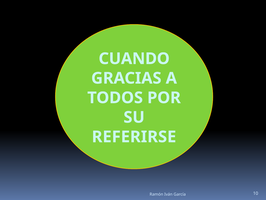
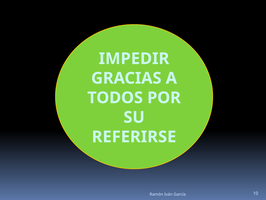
CUANDO: CUANDO -> IMPEDIR (134, 59)
